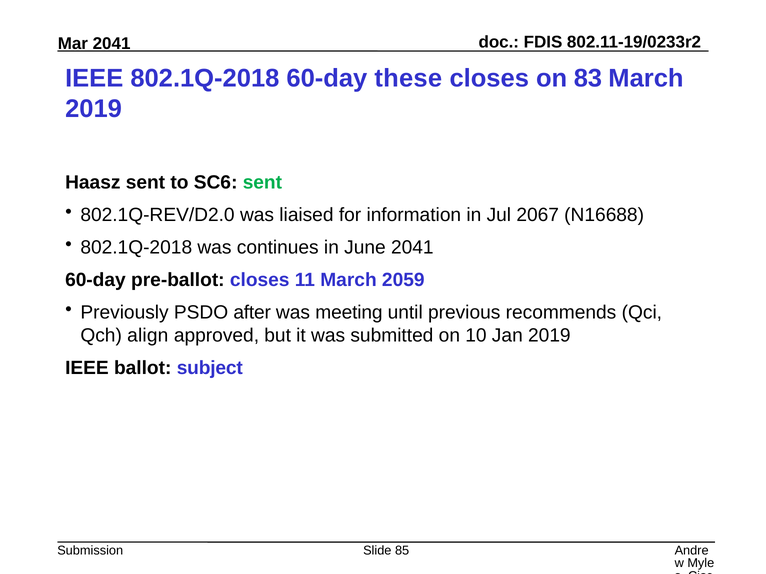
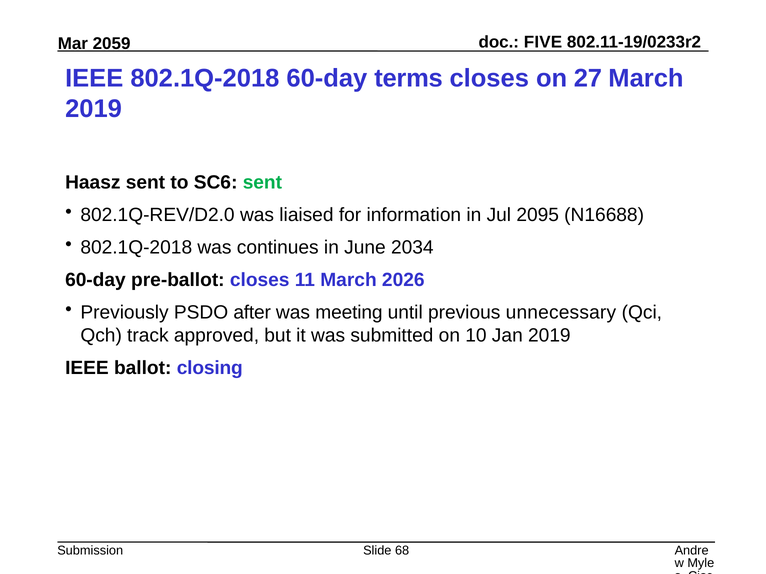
FDIS: FDIS -> FIVE (543, 42)
2041: 2041 -> 2059 (112, 44)
these: these -> terms (409, 78)
83: 83 -> 27 (588, 78)
2067: 2067 -> 2095 (538, 215)
June 2041: 2041 -> 2034 (412, 248)
2059: 2059 -> 2026 (403, 280)
recommends: recommends -> unnecessary (561, 313)
align: align -> track (148, 336)
subject: subject -> closing (210, 368)
85: 85 -> 68 (402, 551)
